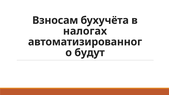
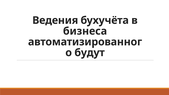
Взносам: Взносам -> Ведения (55, 20)
налогах: налогах -> бизнеса (85, 31)
